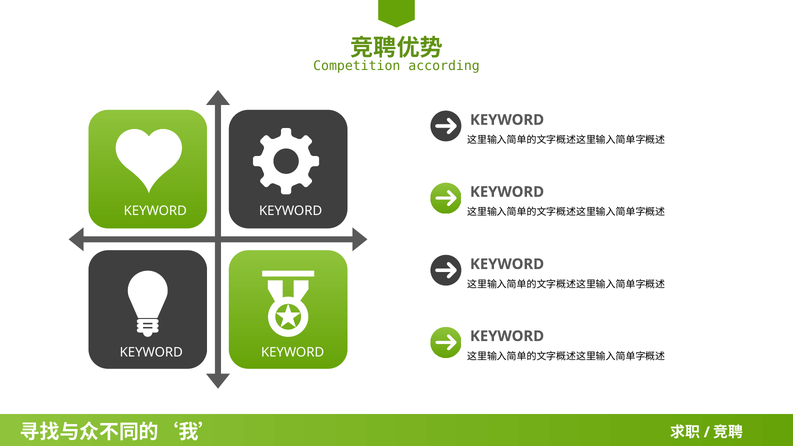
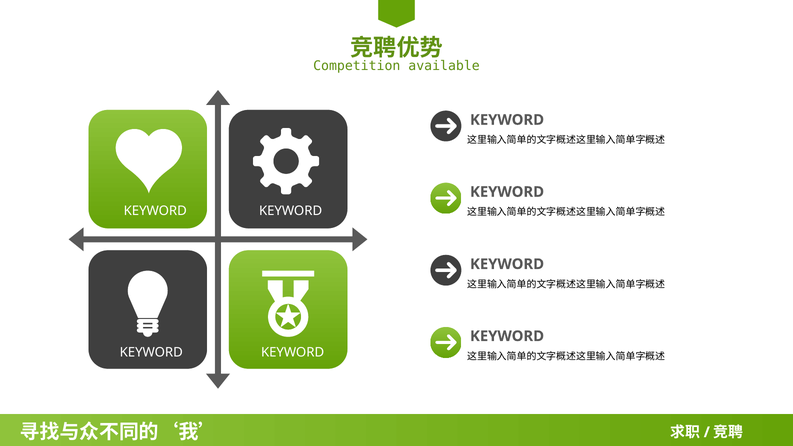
according: according -> available (444, 66)
